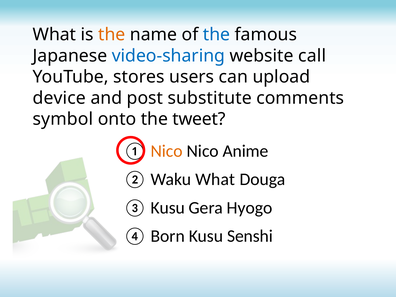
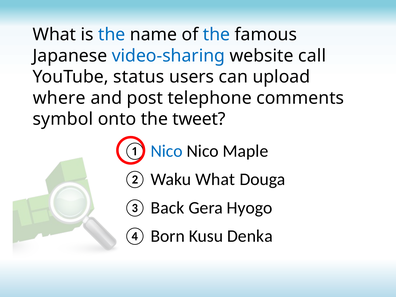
the colour: orange -> blue (112, 35)
stores: stores -> status (139, 77)
device: device -> where (59, 98)
substitute: substitute -> telephone (210, 98)
Nico colour: orange -> blue (167, 151)
Anime: Anime -> Maple (245, 151)
③ Kusu: Kusu -> Back (168, 208)
Senshi: Senshi -> Denka (250, 236)
